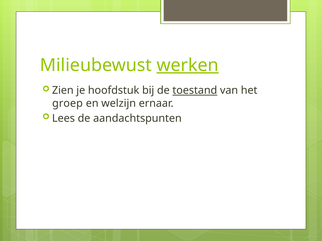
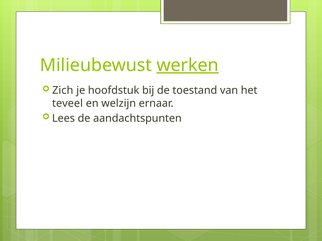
Zien: Zien -> Zich (63, 91)
toestand underline: present -> none (195, 91)
groep: groep -> teveel (67, 104)
